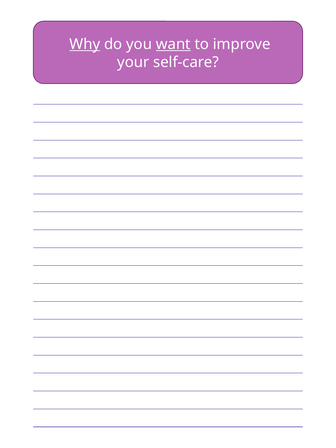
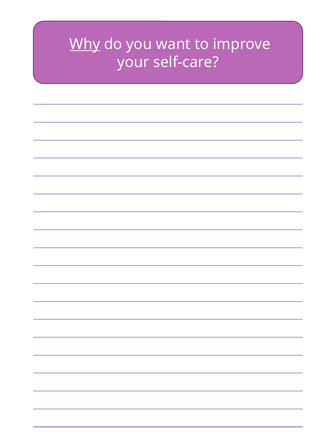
want underline: present -> none (173, 44)
